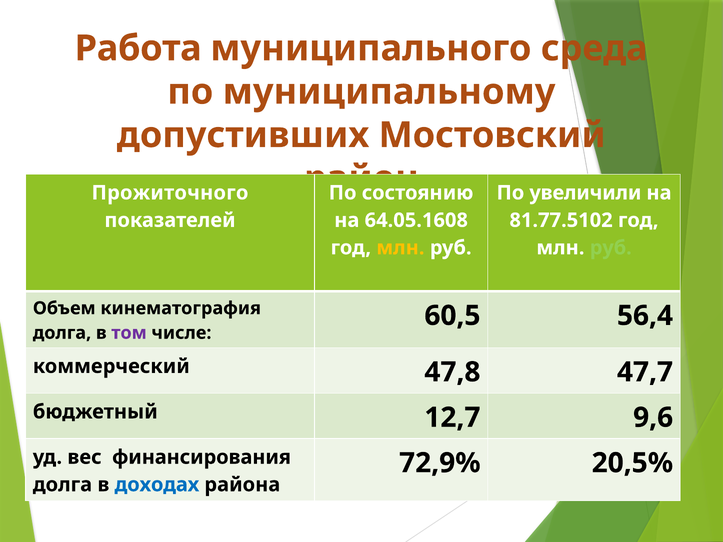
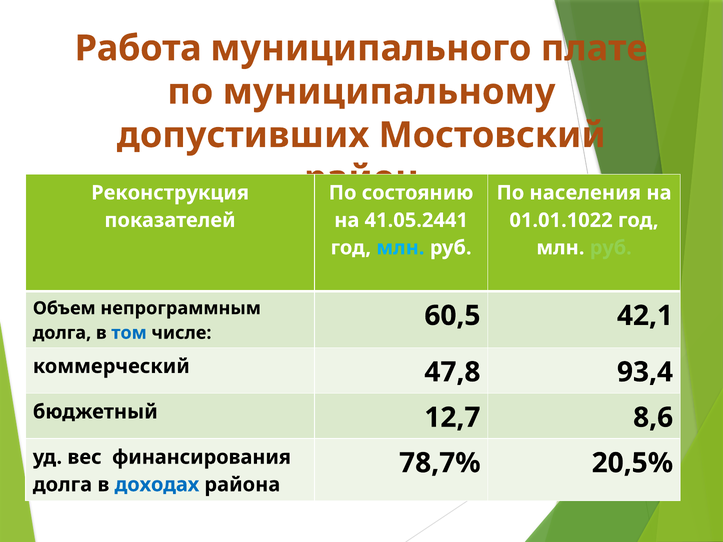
среда: среда -> плате (594, 48)
Прожиточного: Прожиточного -> Реконструкция (170, 193)
увеличили: увеличили -> населения (585, 193)
64.05.1608: 64.05.1608 -> 41.05.2441 (416, 220)
81.77.5102: 81.77.5102 -> 01.01.1022 (561, 220)
млн colour: yellow -> light blue (400, 248)
кинематография: кинематография -> непрограммным (181, 308)
том colour: purple -> blue (129, 333)
56,4: 56,4 -> 42,1 (645, 316)
47,7: 47,7 -> 93,4 (645, 372)
9,6: 9,6 -> 8,6 (653, 418)
72,9%: 72,9% -> 78,7% (440, 463)
